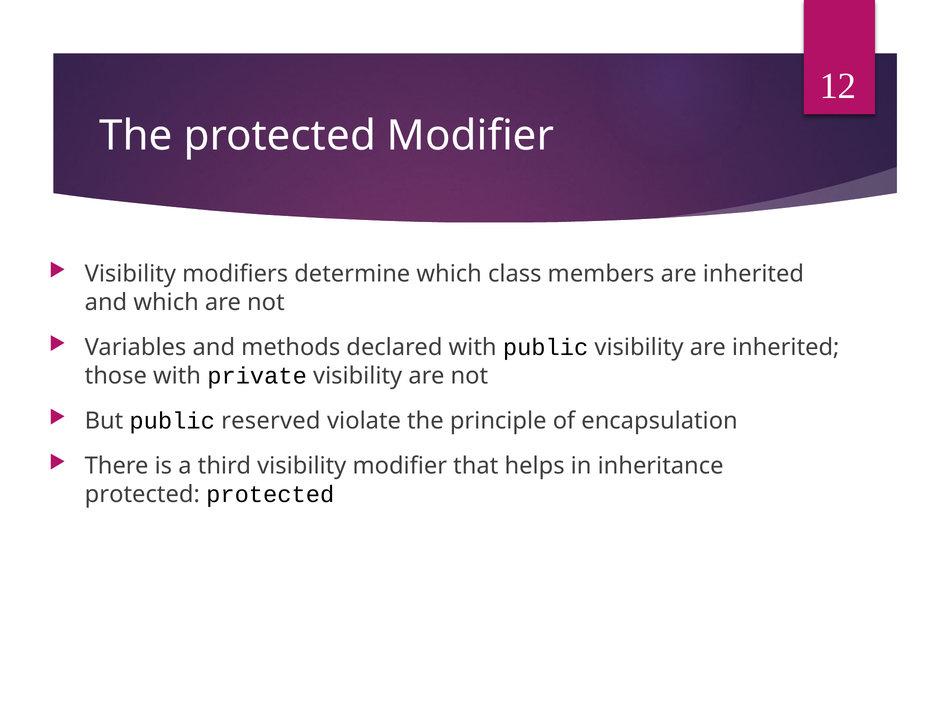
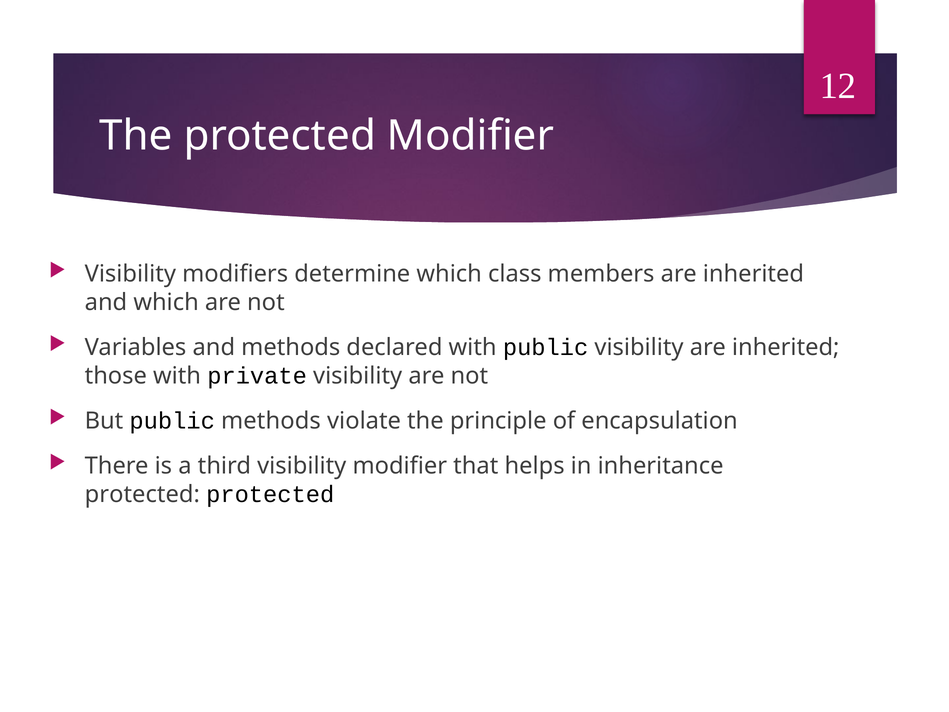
public reserved: reserved -> methods (271, 421)
